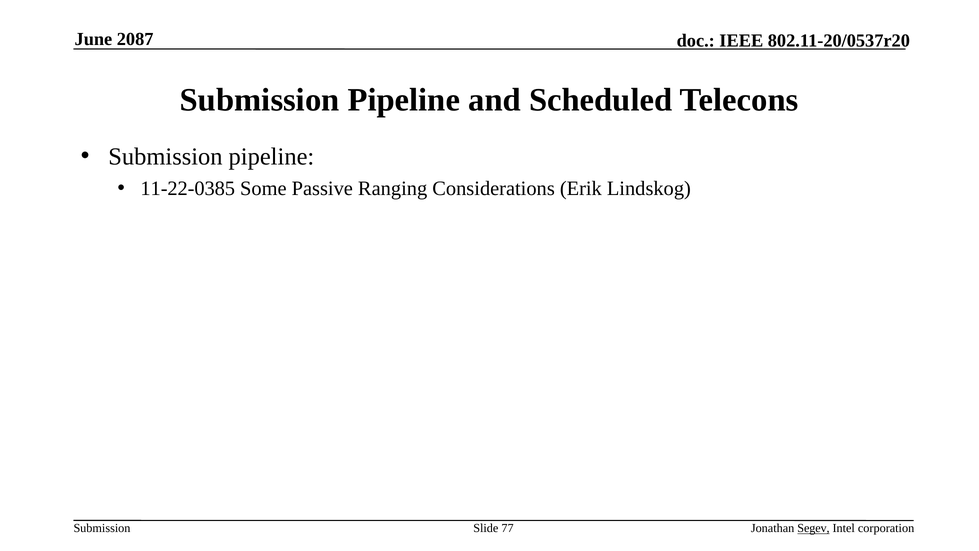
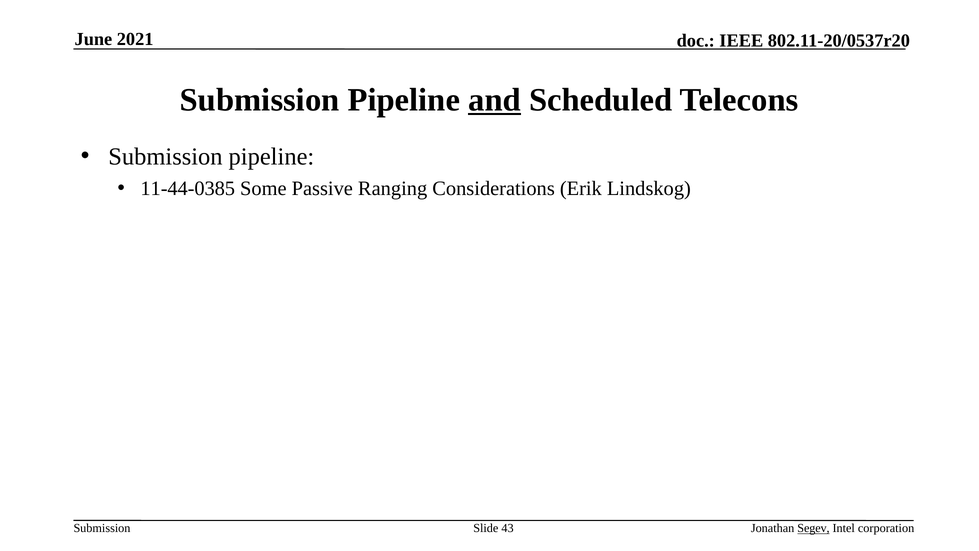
2087: 2087 -> 2021 (135, 39)
and underline: none -> present (495, 100)
11-22-0385: 11-22-0385 -> 11-44-0385 (188, 188)
77: 77 -> 43 (508, 528)
